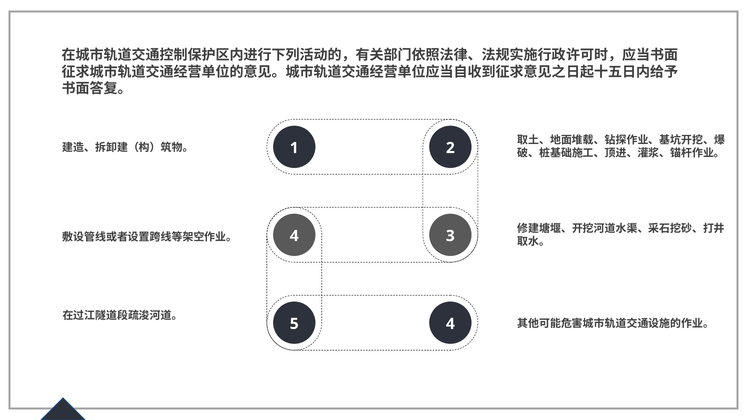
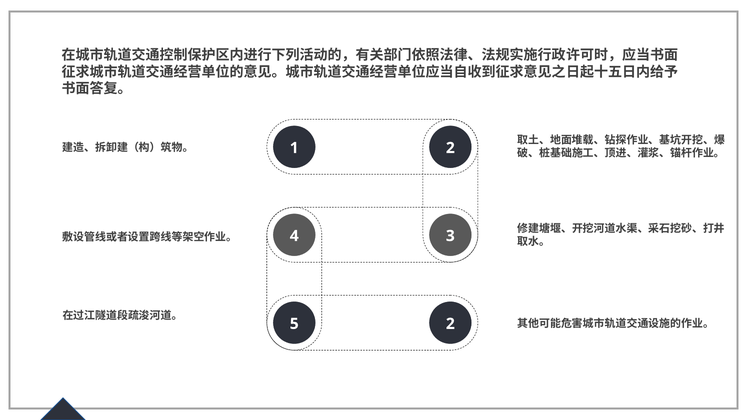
5 4: 4 -> 2 (450, 324)
